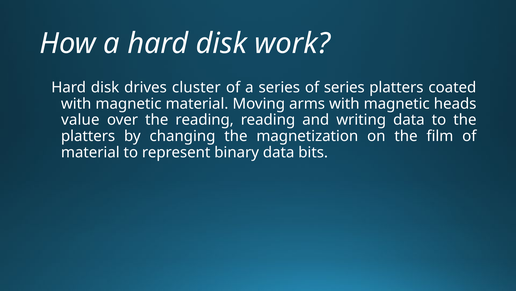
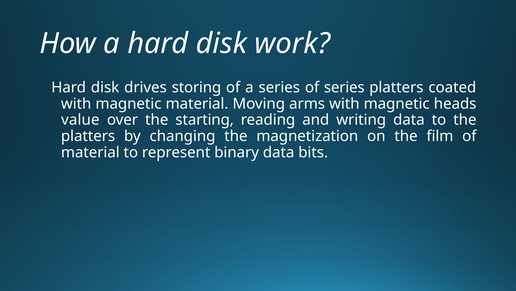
cluster: cluster -> storing (196, 87)
the reading: reading -> starting (205, 120)
